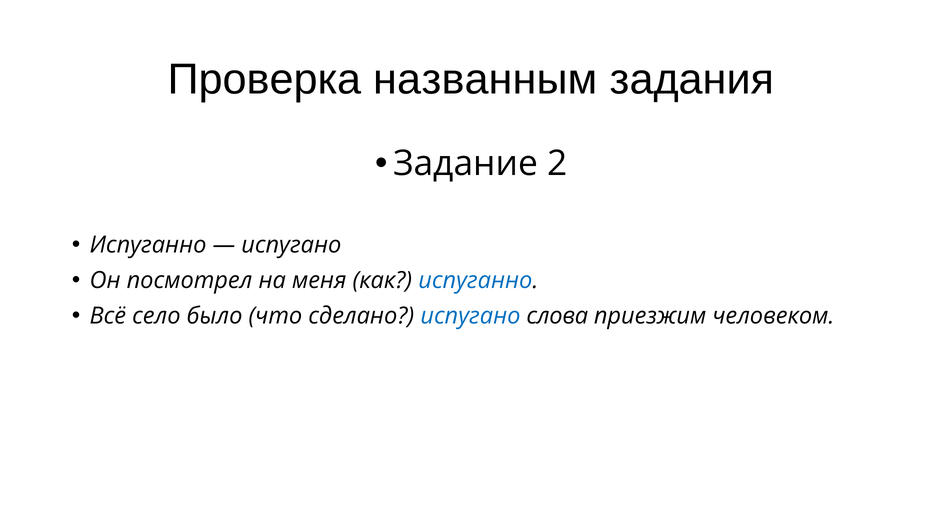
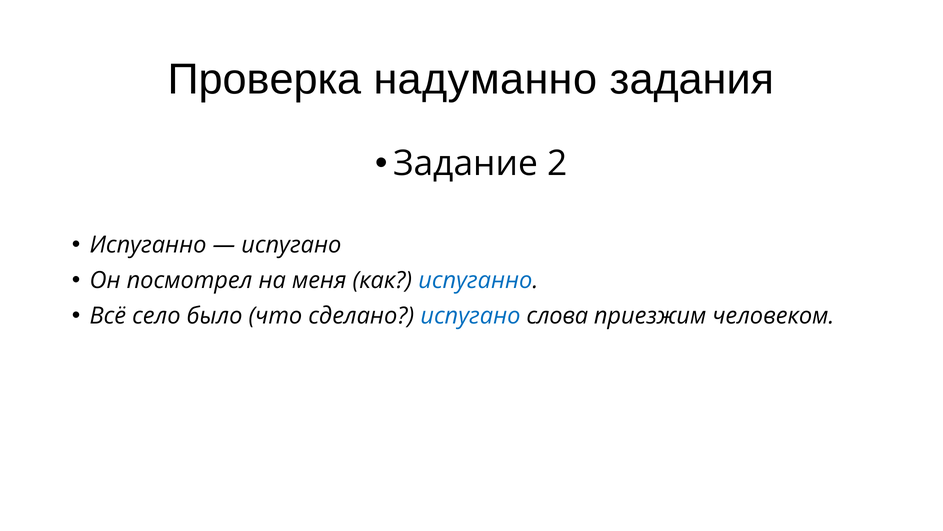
названным: названным -> надуманно (485, 79)
